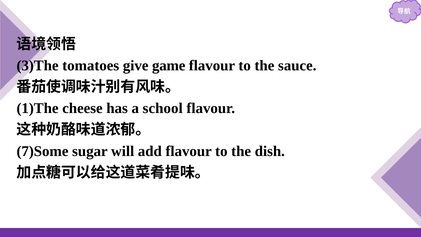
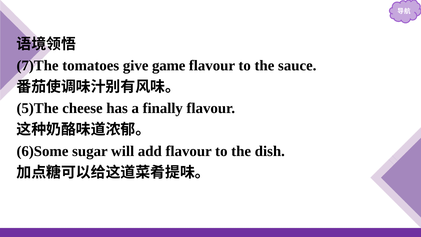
3)The: 3)The -> 7)The (38, 65)
1)The: 1)The -> 5)The (38, 108)
school: school -> finally (163, 108)
7)Some: 7)Some -> 6)Some (42, 151)
